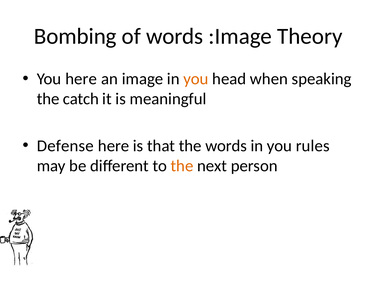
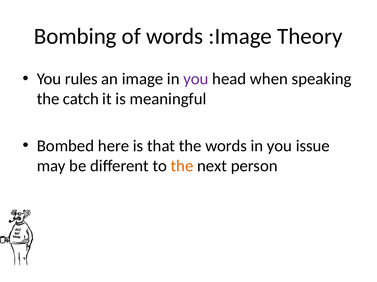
You here: here -> rules (81, 79)
you colour: orange -> purple (196, 79)
Defense: Defense -> Bombed (65, 146)
rules: rules -> issue (313, 146)
